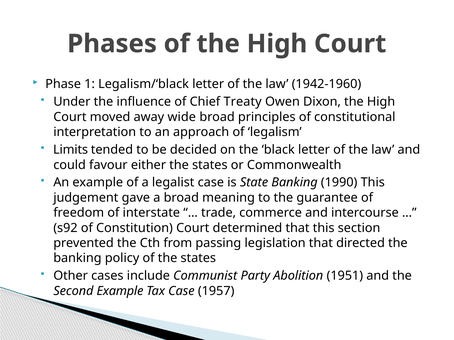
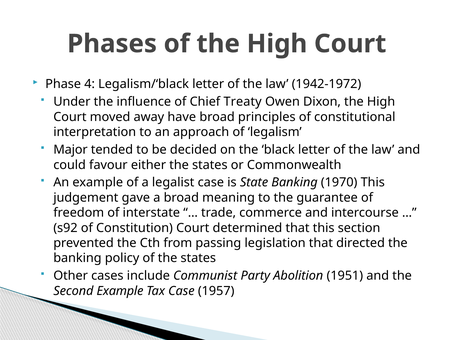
1: 1 -> 4 (90, 84)
1942-1960: 1942-1960 -> 1942-1972 (326, 84)
wide: wide -> have (182, 117)
Limits: Limits -> Major (71, 150)
1990: 1990 -> 1970 (339, 183)
